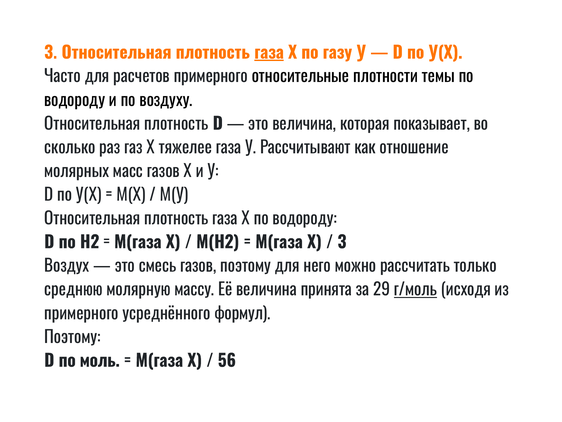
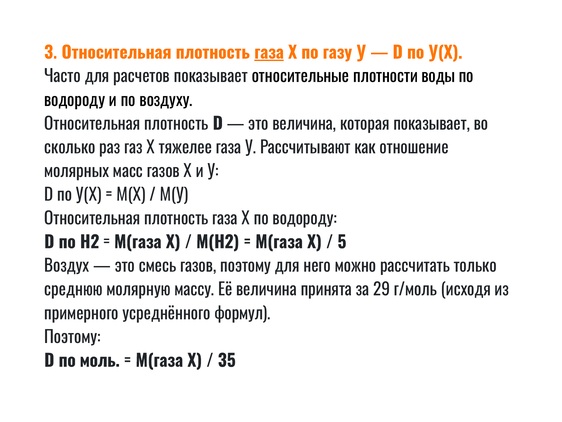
примерного: примерного -> показывает (211, 77)
темы: темы -> воды (438, 77)
3: 3 -> 5 (342, 242)
г/моль underline: present -> none (415, 290)
56: 56 -> 35 (227, 361)
